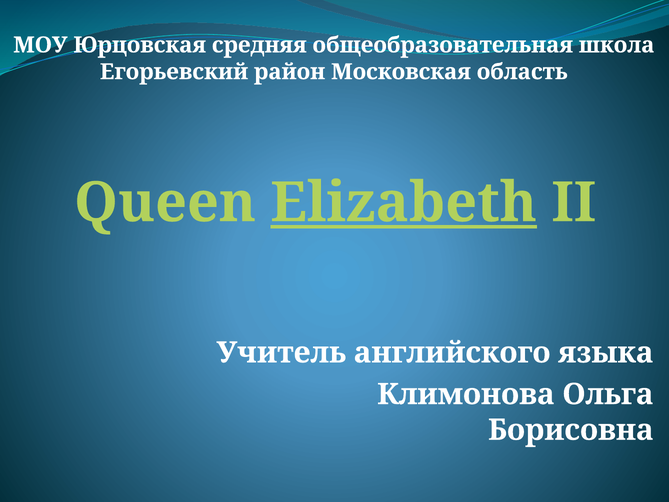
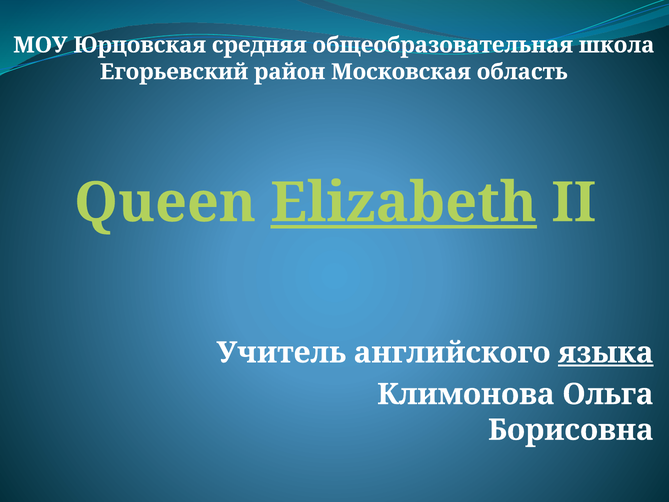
языка underline: none -> present (606, 353)
